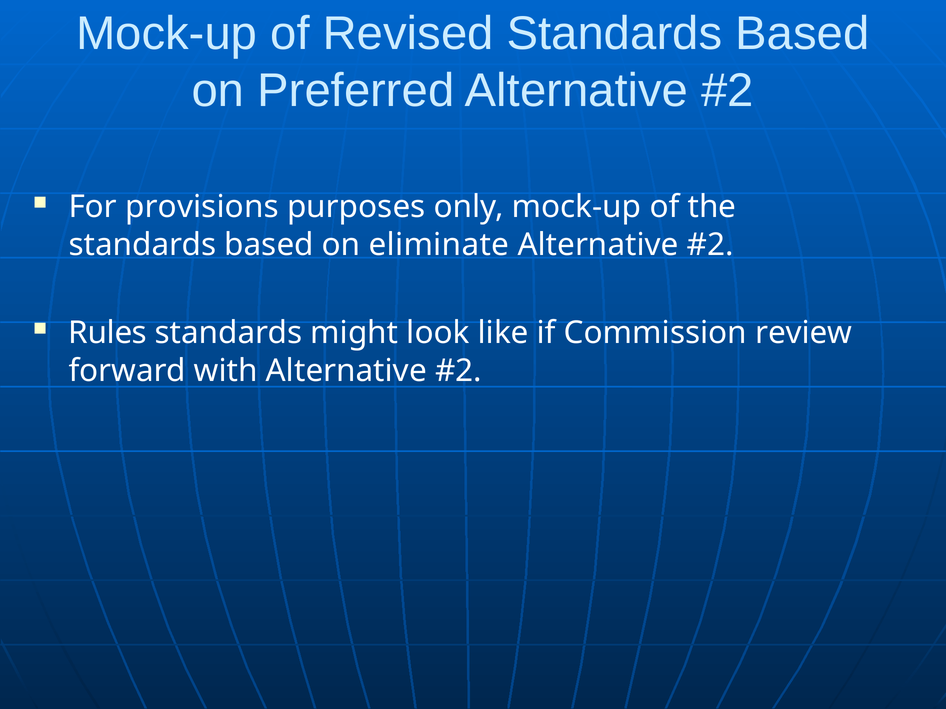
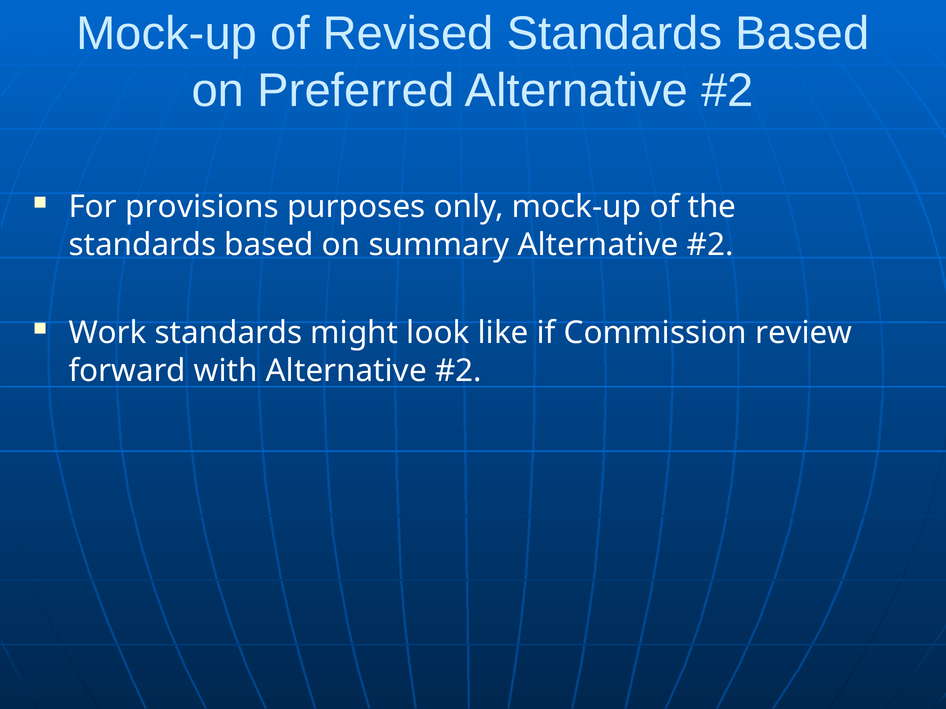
eliminate: eliminate -> summary (439, 245)
Rules: Rules -> Work (108, 333)
